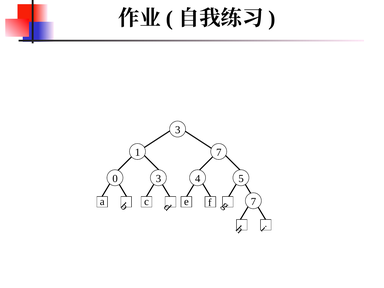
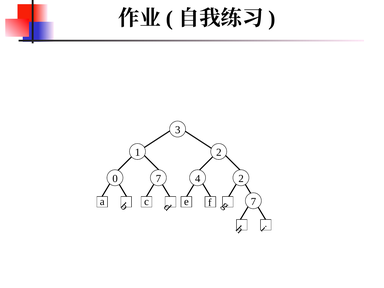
1 7: 7 -> 2 (219, 152)
0 3: 3 -> 7 (158, 178)
4 5: 5 -> 2 (241, 178)
